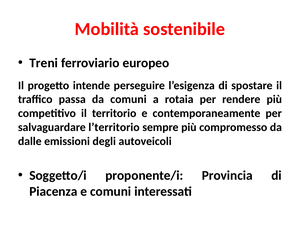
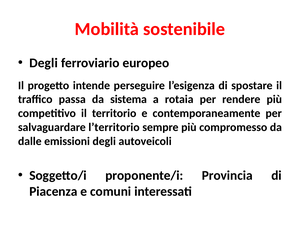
Treni: Treni -> Degli (44, 63)
da comuni: comuni -> sistema (129, 99)
